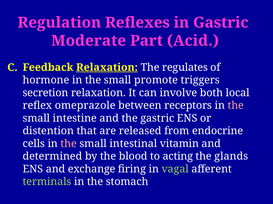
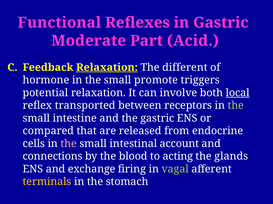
Regulation: Regulation -> Functional (59, 23)
regulates: regulates -> different (185, 68)
secretion: secretion -> potential (45, 93)
local underline: none -> present (238, 93)
omeprazole: omeprazole -> transported (85, 106)
the colour: pink -> light green (236, 106)
distention: distention -> compared (48, 131)
vitamin: vitamin -> account (179, 144)
determined: determined -> connections (53, 157)
terminals colour: light green -> yellow (47, 182)
